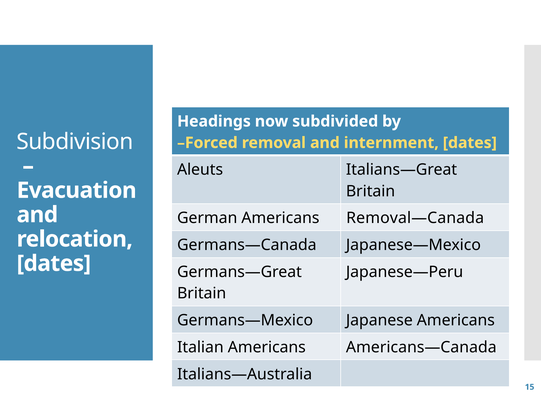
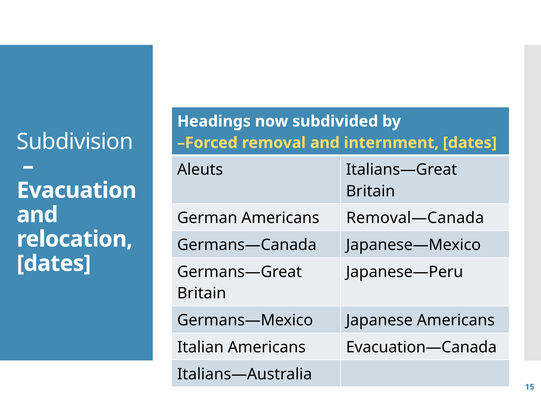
Americans—Canada: Americans—Canada -> Evacuation—Canada (421, 347)
